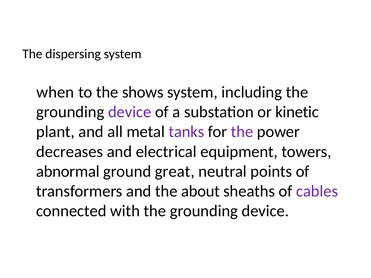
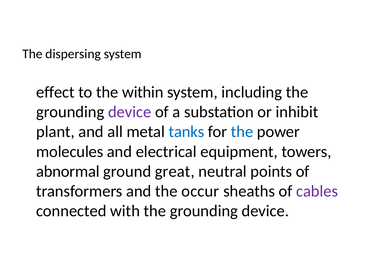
when: when -> effect (55, 92)
shows: shows -> within (143, 92)
kinetic: kinetic -> inhibit (297, 112)
tanks colour: purple -> blue (186, 132)
the colour: purple -> blue (242, 132)
decreases: decreases -> molecules (70, 152)
about: about -> occur (200, 191)
